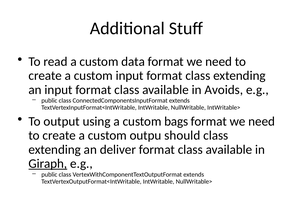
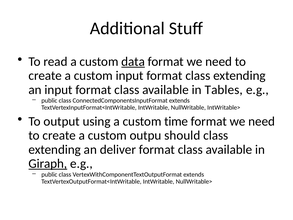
data underline: none -> present (133, 61)
Avoids: Avoids -> Tables (224, 90)
bags: bags -> time (176, 121)
